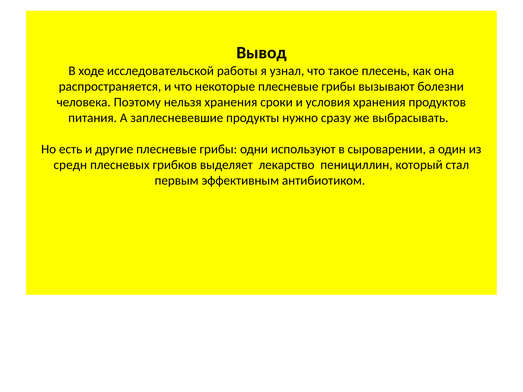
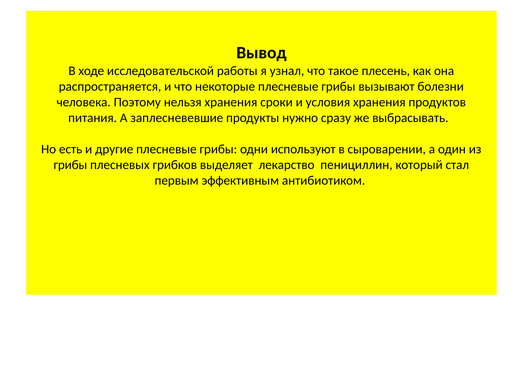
средн: средн -> грибы (70, 165)
